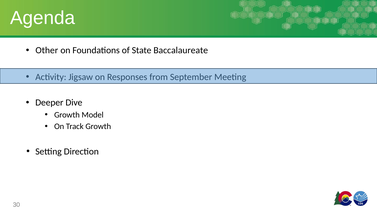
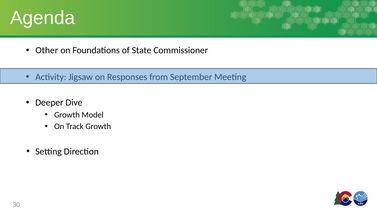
Baccalaureate: Baccalaureate -> Commissioner (181, 50)
